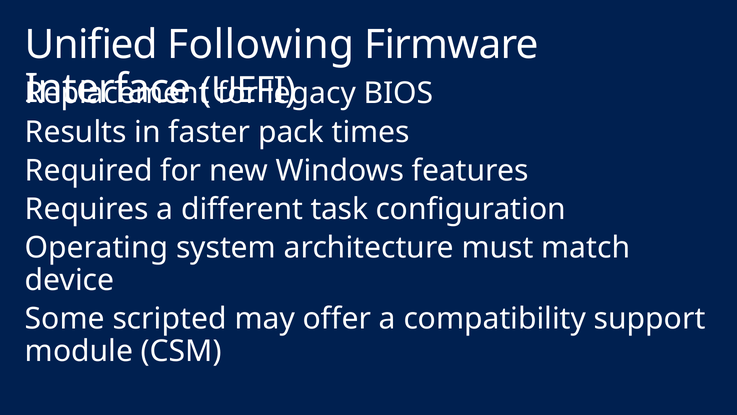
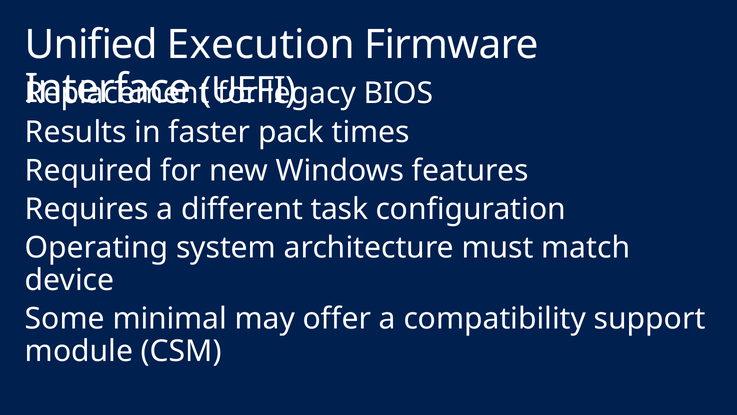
Following: Following -> Execution (261, 45)
scripted: scripted -> minimal (170, 319)
